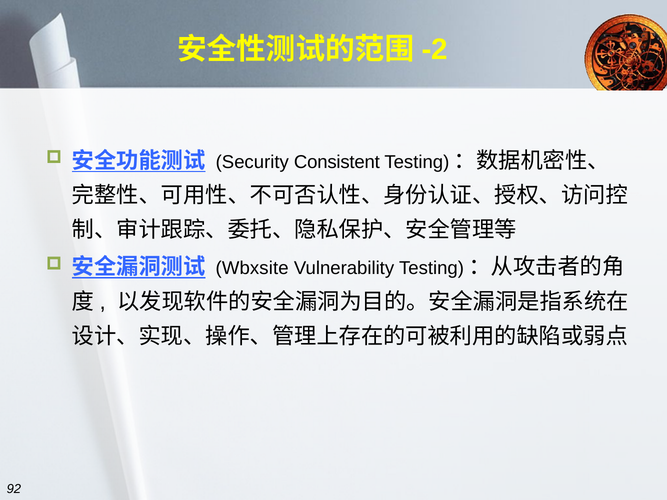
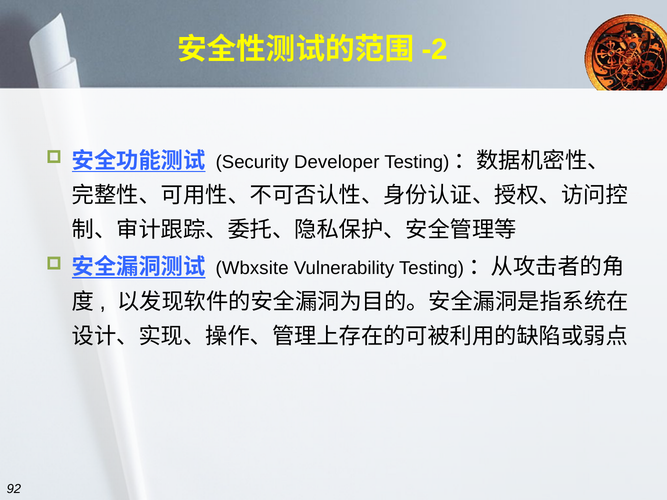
Consistent: Consistent -> Developer (337, 162)
